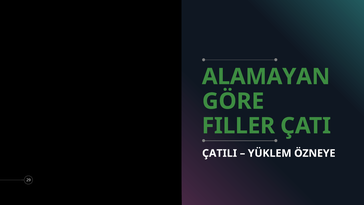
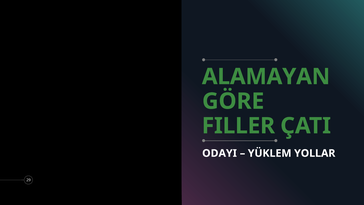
ÇATILI: ÇATILI -> ODAYI (220, 153)
ÖZNEYE: ÖZNEYE -> YOLLAR (315, 153)
